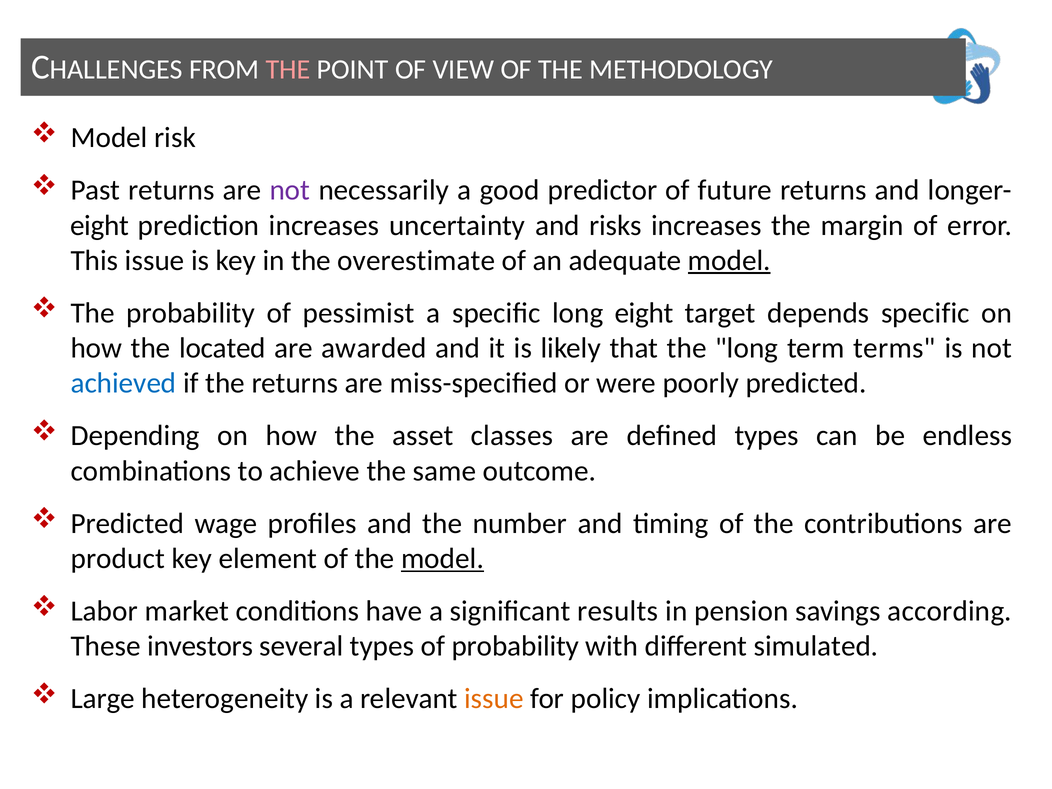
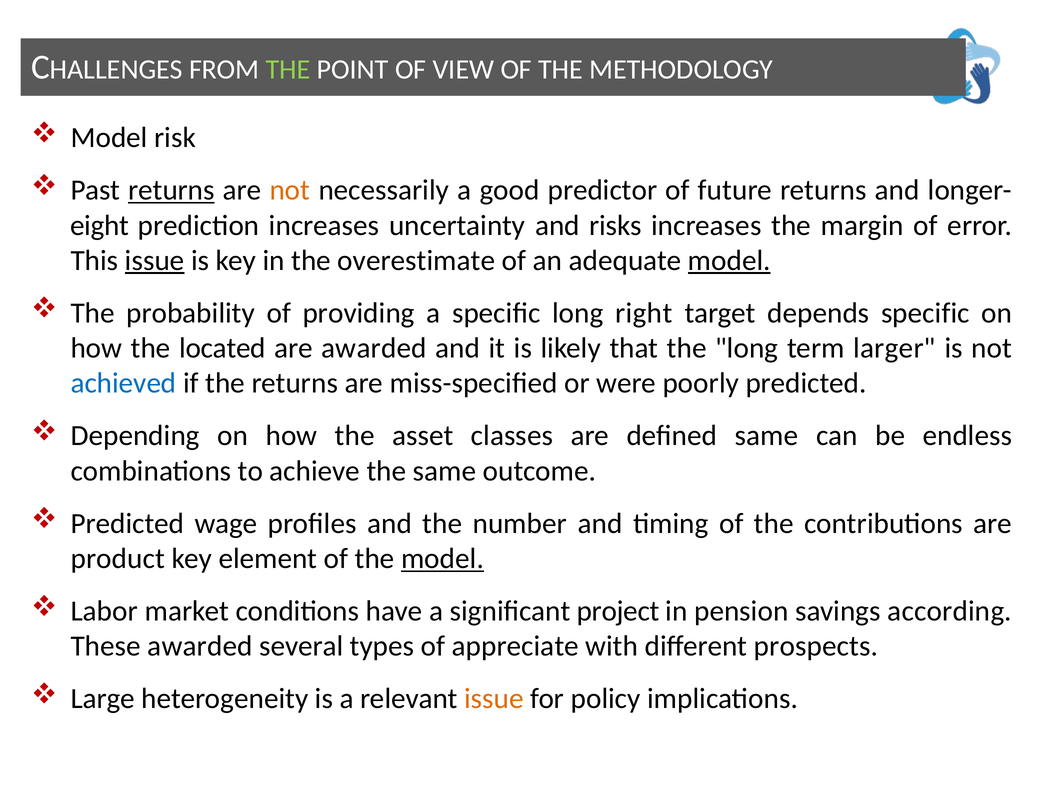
THE colour: pink -> light green (288, 69)
returns underline: none -> present (171, 190)
not colour: purple -> orange (290, 190)
issue underline: none -> present (155, 260)
pessimist: pessimist -> providing (359, 313)
long eight: eight -> right (644, 313)
terms: terms -> larger (894, 348)
defined types: types -> same (766, 436)
results: results -> project (618, 611)
These investors: investors -> awarded (200, 646)
of probability: probability -> appreciate (515, 646)
simulated: simulated -> prospects (816, 646)
